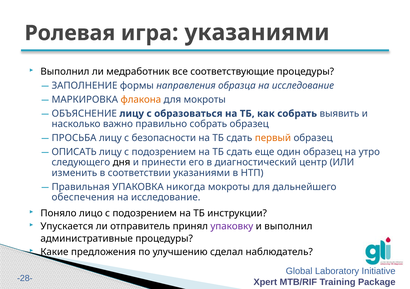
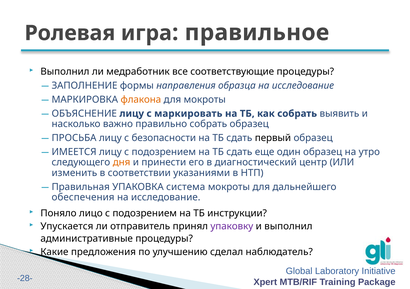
игра указаниями: указаниями -> правильное (257, 33)
образоваться: образоваться -> маркировать (188, 114)
первый colour: orange -> black (273, 138)
ОПИСАТЬ: ОПИСАТЬ -> ИМЕЕТСЯ (74, 152)
дня colour: black -> orange (122, 163)
никогда: никогда -> система (186, 187)
